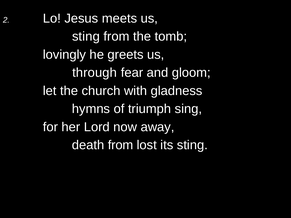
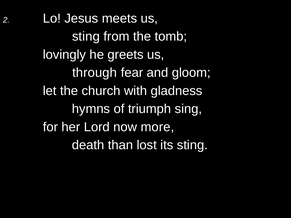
away: away -> more (157, 127)
death from: from -> than (121, 145)
